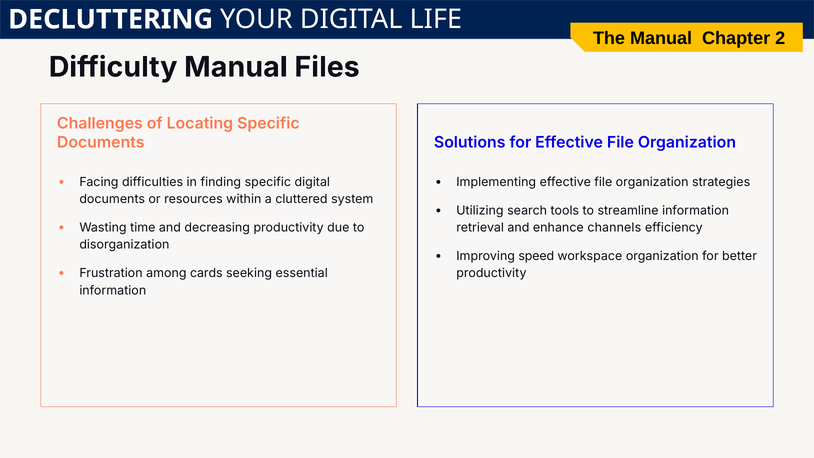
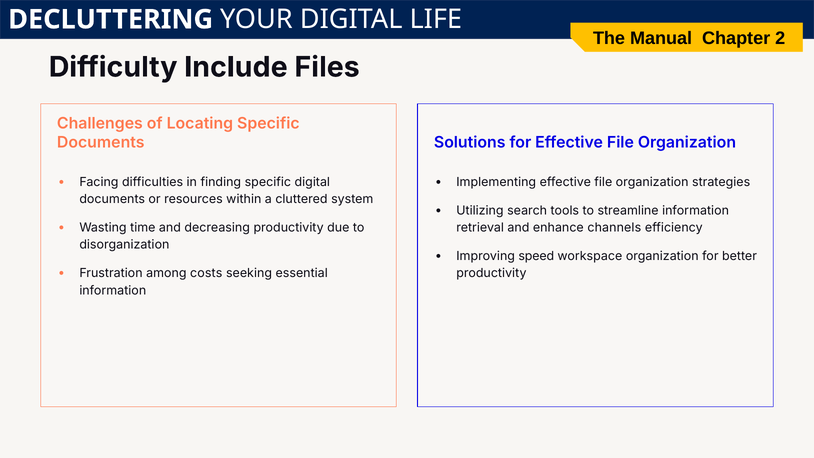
Difficulty Manual: Manual -> Include (236, 67)
cards: cards -> costs (206, 273)
